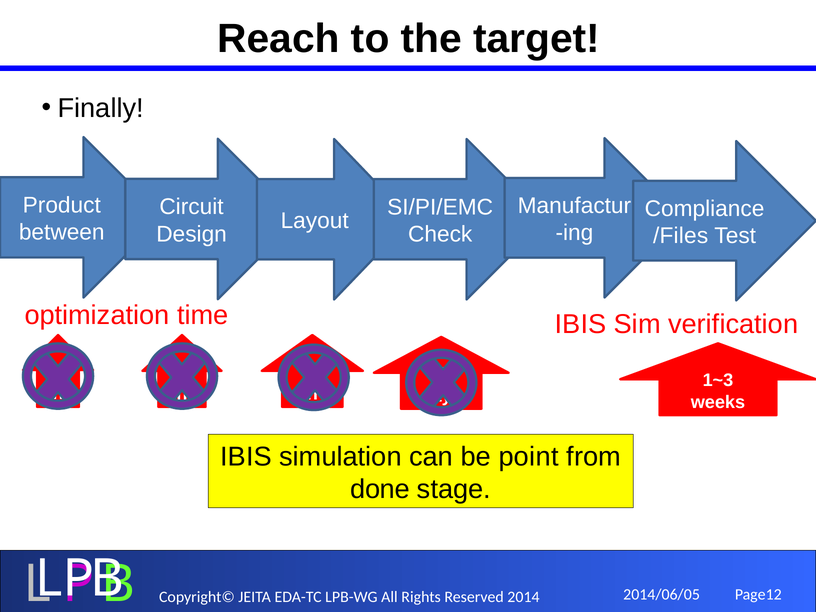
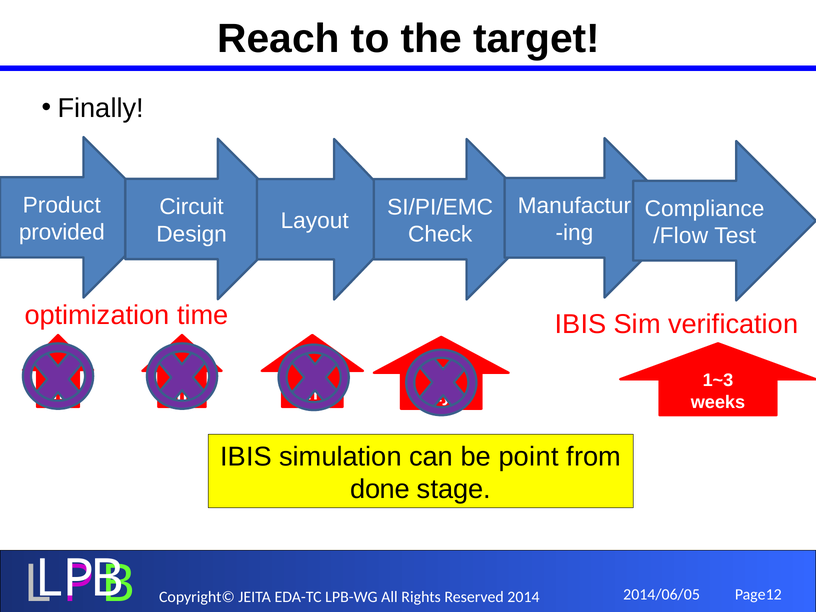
between: between -> provided (62, 232)
/Files: /Files -> /Flow (681, 236)
